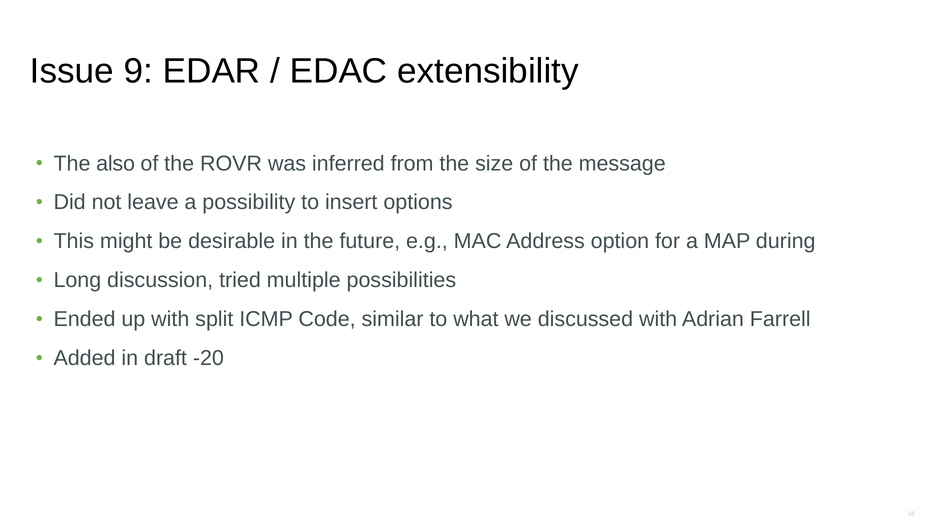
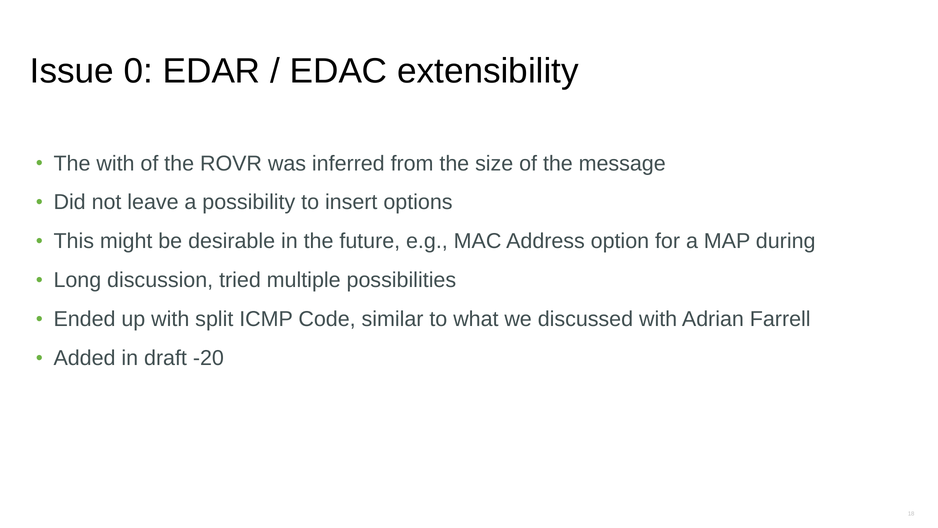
9: 9 -> 0 (138, 71)
The also: also -> with (115, 163)
